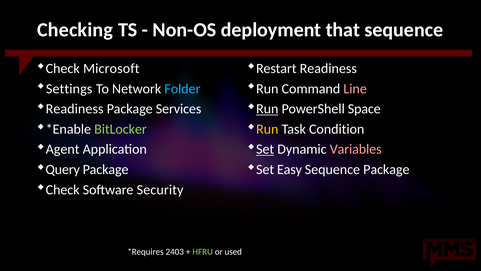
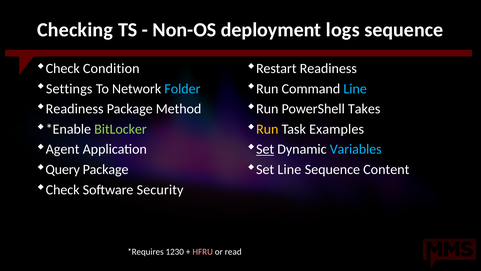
that: that -> logs (343, 30)
Microsoft: Microsoft -> Condition (111, 68)
Line colour: pink -> light blue (355, 89)
Services: Services -> Method (179, 109)
Run underline: present -> none (267, 109)
Space: Space -> Takes (364, 109)
Condition: Condition -> Examples (337, 129)
Variables colour: pink -> light blue (356, 149)
Set Easy: Easy -> Line (289, 169)
Sequence Package: Package -> Content (386, 169)
2403: 2403 -> 1230 (175, 251)
HFRU colour: light green -> pink (203, 251)
used: used -> read (233, 251)
